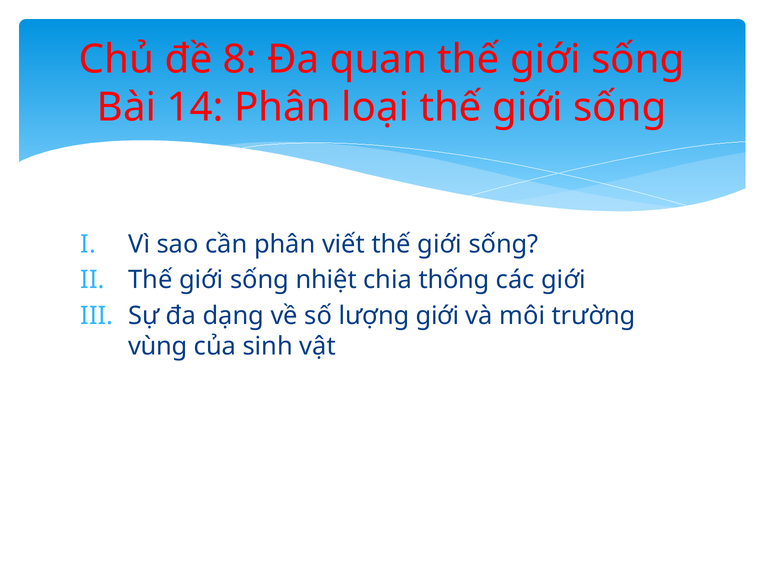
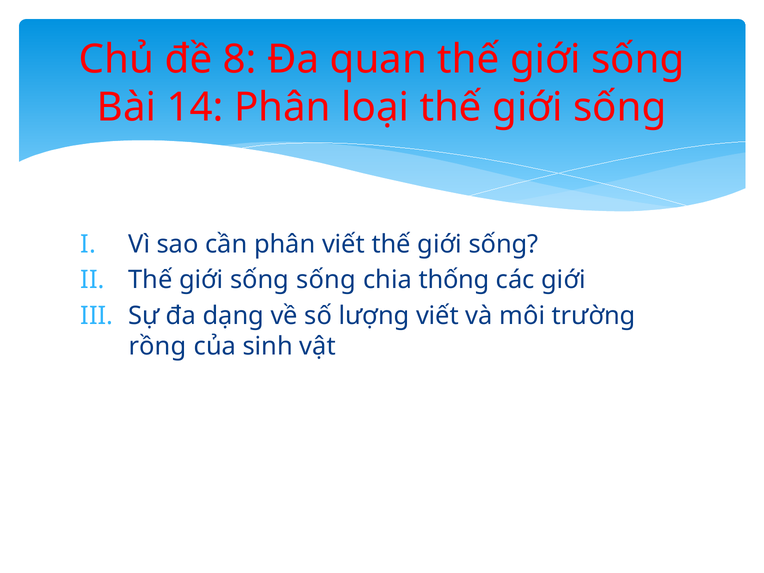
sống nhiệt: nhiệt -> sống (326, 280)
lượng giới: giới -> viết (438, 316)
vùng: vùng -> rồng (158, 346)
